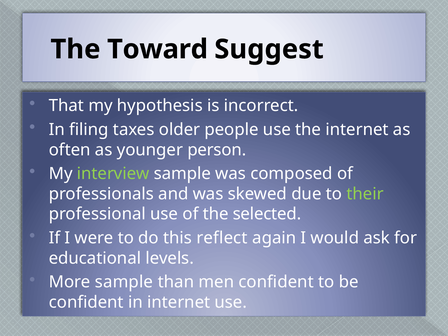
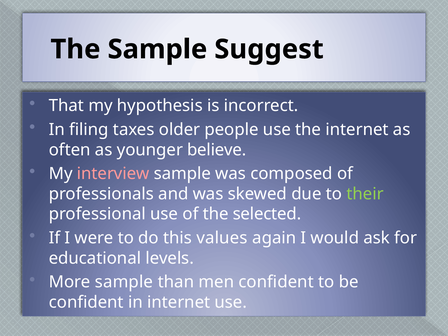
The Toward: Toward -> Sample (157, 49)
person: person -> believe (217, 150)
interview colour: light green -> pink (113, 174)
reflect: reflect -> values (222, 238)
